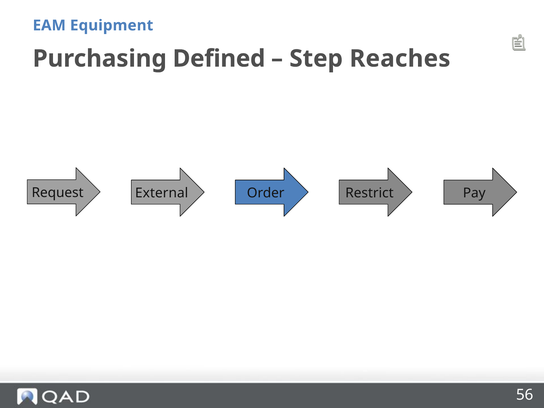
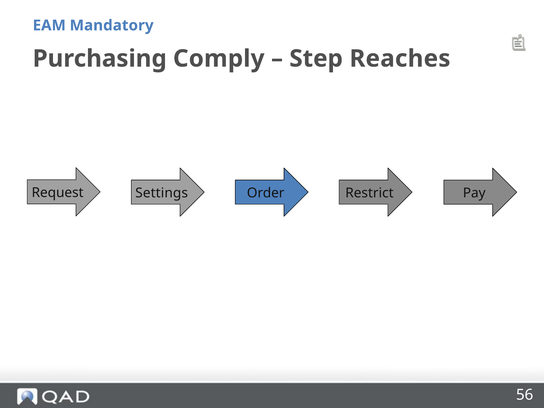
Equipment: Equipment -> Mandatory (112, 25)
Defined: Defined -> Comply (219, 59)
External: External -> Settings (162, 193)
